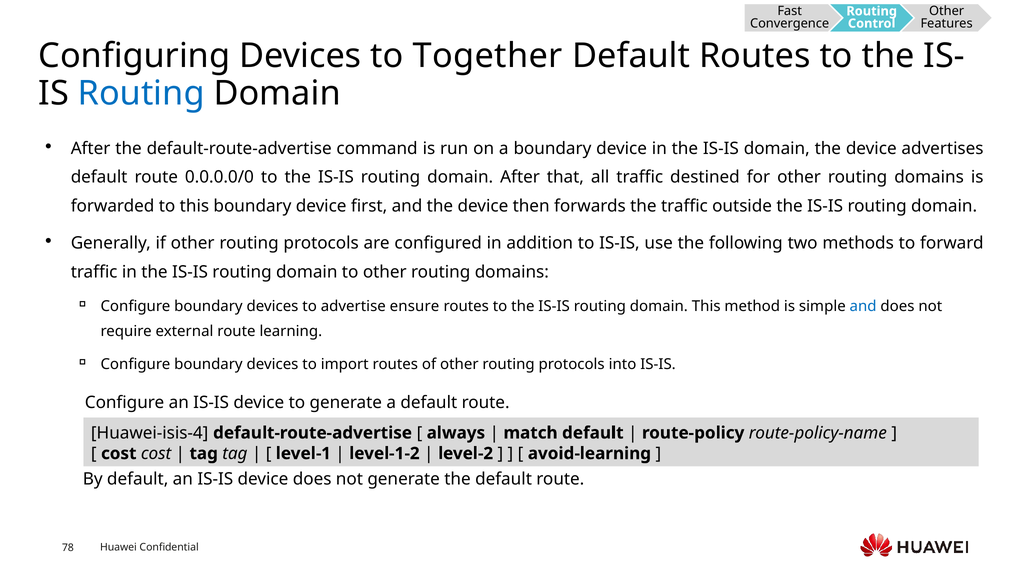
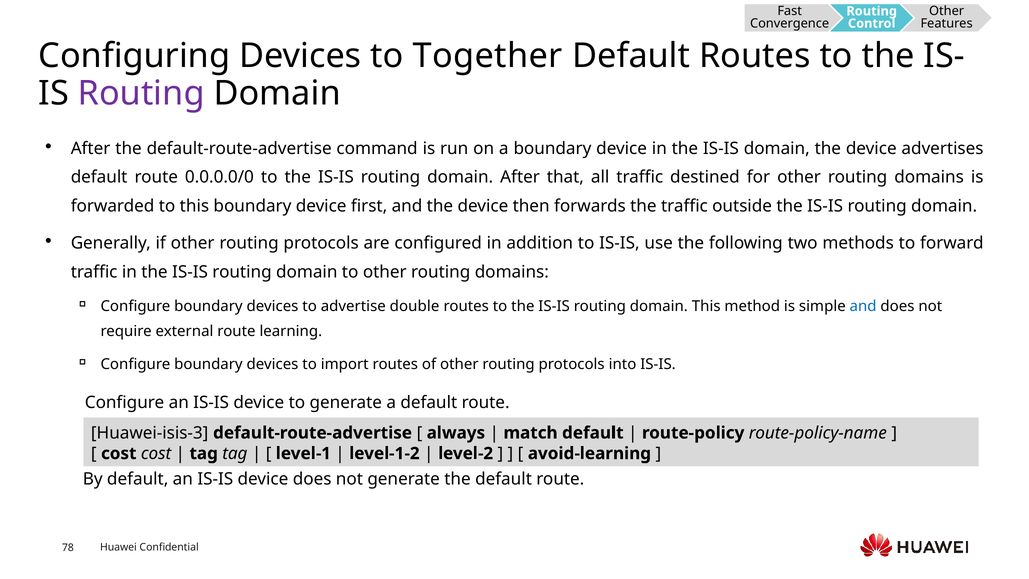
Routing colour: blue -> purple (141, 93)
ensure: ensure -> double (415, 306)
Huawei-isis-4: Huawei-isis-4 -> Huawei-isis-3 (150, 433)
